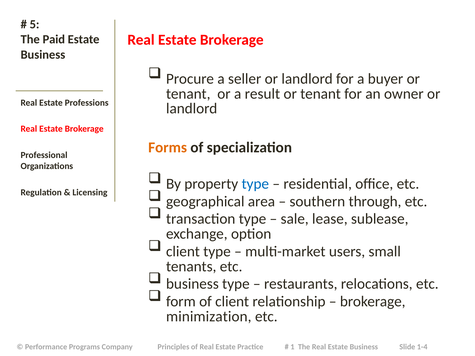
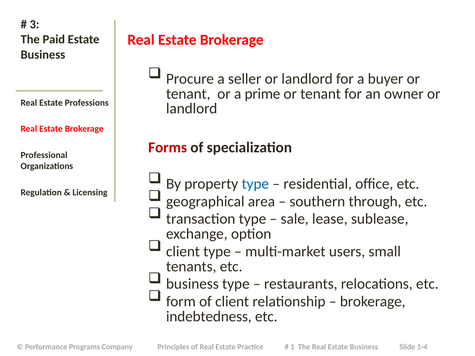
5: 5 -> 3 (34, 24)
result: result -> prime (262, 94)
Forms colour: orange -> red (168, 148)
minimization: minimization -> indebtedness (209, 317)
